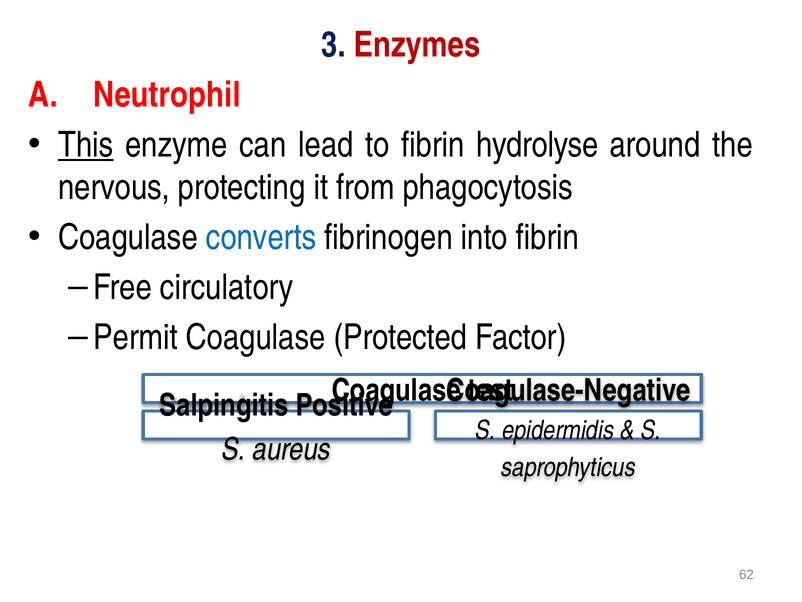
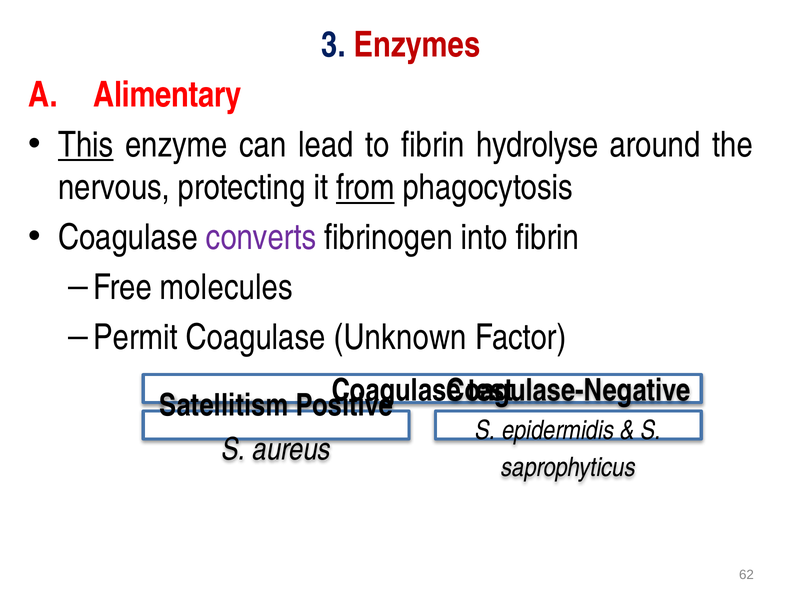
Neutrophil: Neutrophil -> Alimentary (167, 95)
from underline: none -> present (365, 187)
converts colour: blue -> purple (261, 237)
circulatory: circulatory -> molecules (226, 287)
Protected: Protected -> Unknown (400, 337)
Salpingitis: Salpingitis -> Satellitism (224, 405)
